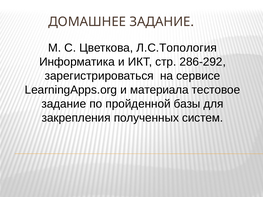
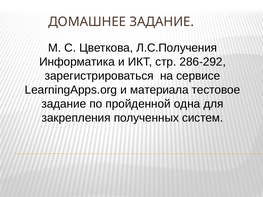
Л.С.Топология: Л.С.Топология -> Л.С.Получения (177, 48)
базы: базы -> одна (187, 104)
